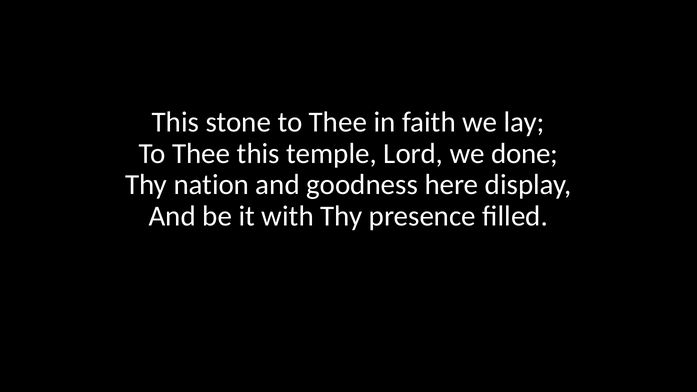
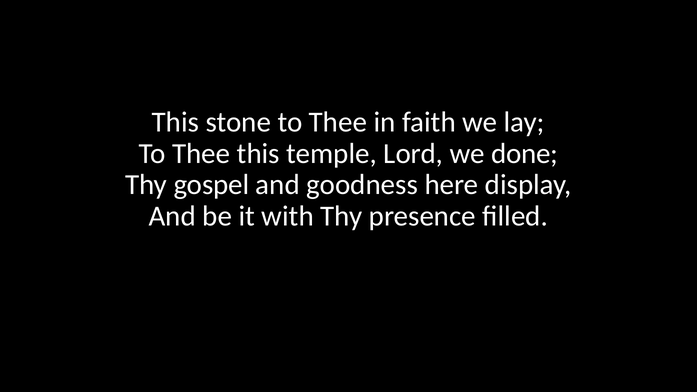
nation: nation -> gospel (211, 185)
